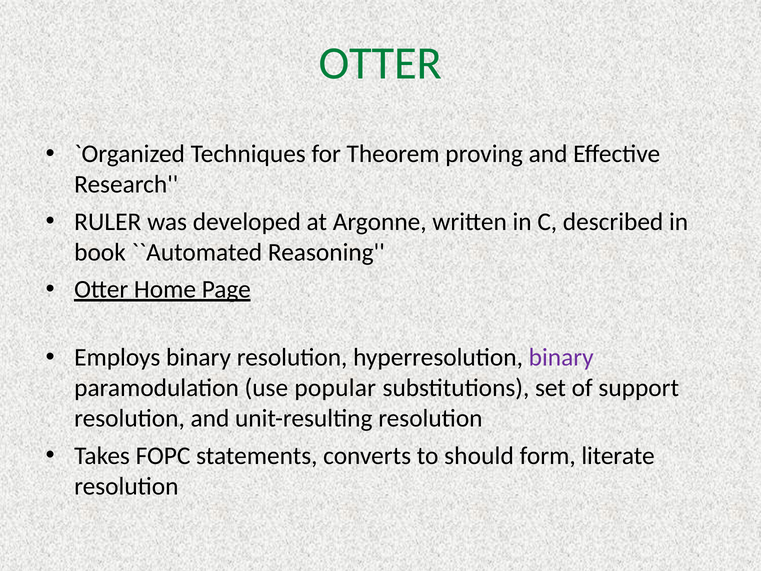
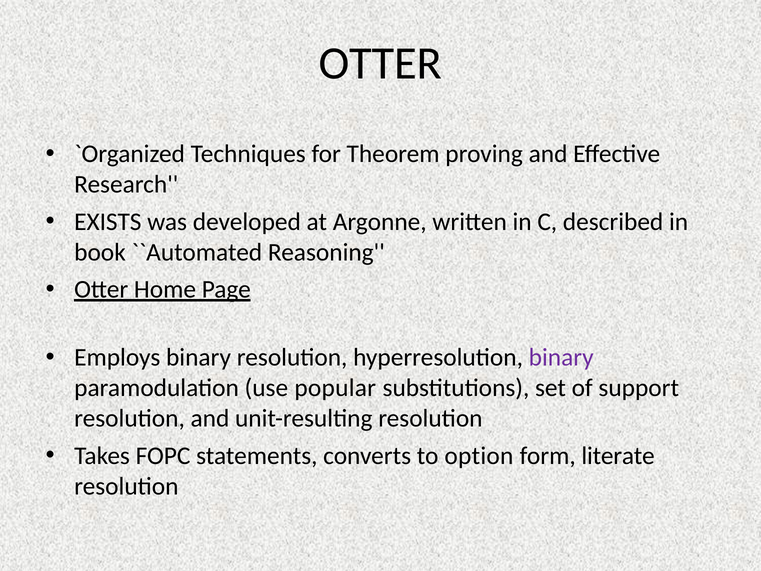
OTTER colour: green -> black (380, 63)
RULER: RULER -> EXISTS (108, 222)
should: should -> option (479, 456)
